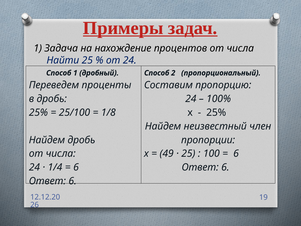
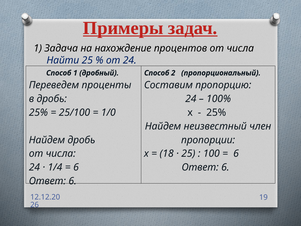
1/8: 1/8 -> 1/0 (108, 112)
49: 49 -> 18 (167, 154)
